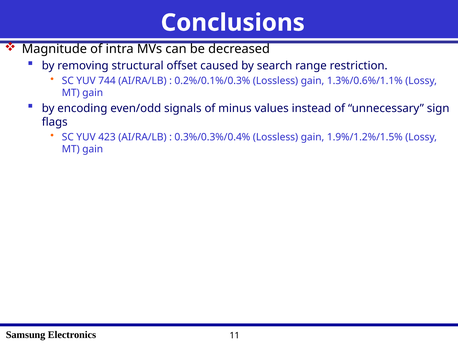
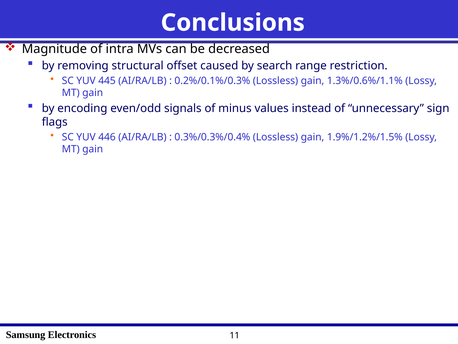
744: 744 -> 445 (107, 81)
423: 423 -> 446 (107, 137)
